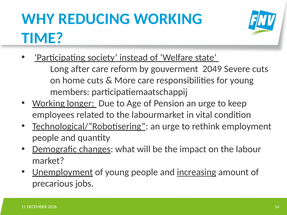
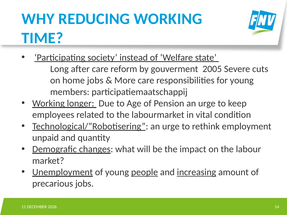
2049: 2049 -> 2005 (212, 69)
home cuts: cuts -> jobs (95, 80)
people: people -> unpaid (46, 138)
people underline: none -> present (145, 172)
